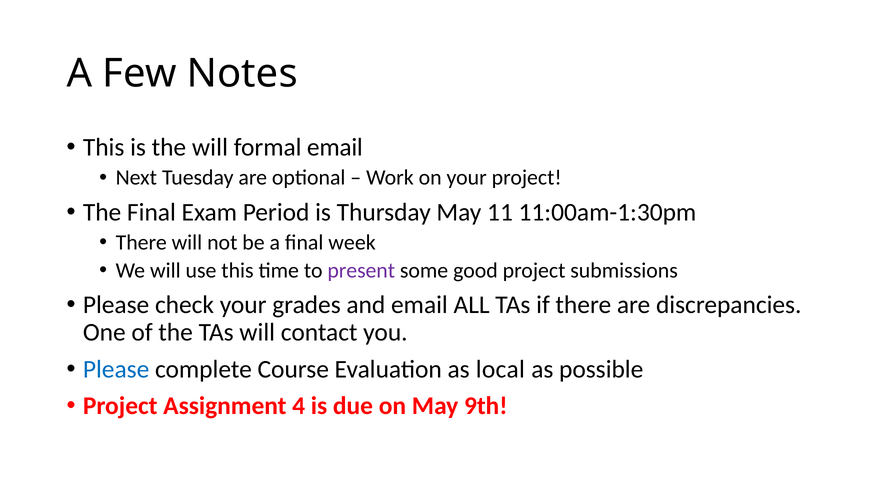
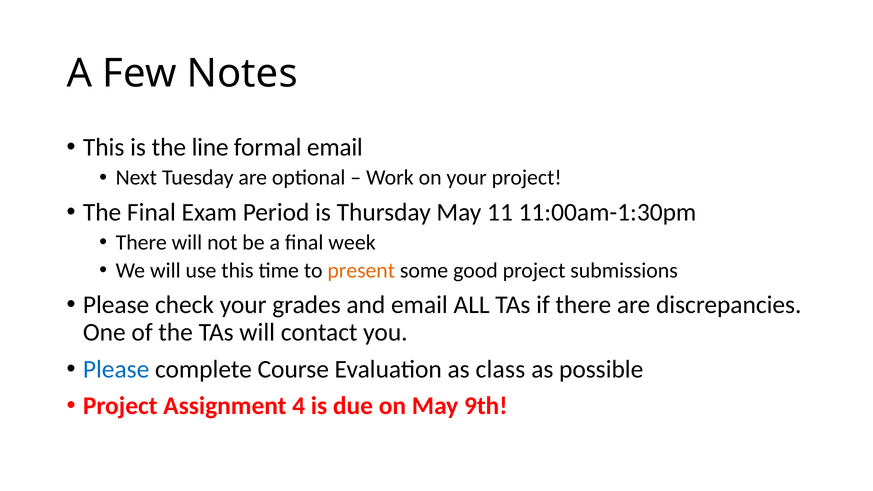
the will: will -> line (210, 148)
present colour: purple -> orange (361, 270)
local: local -> class (500, 369)
